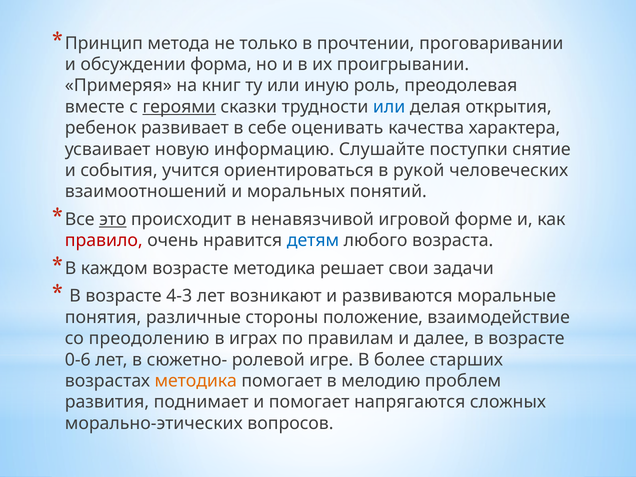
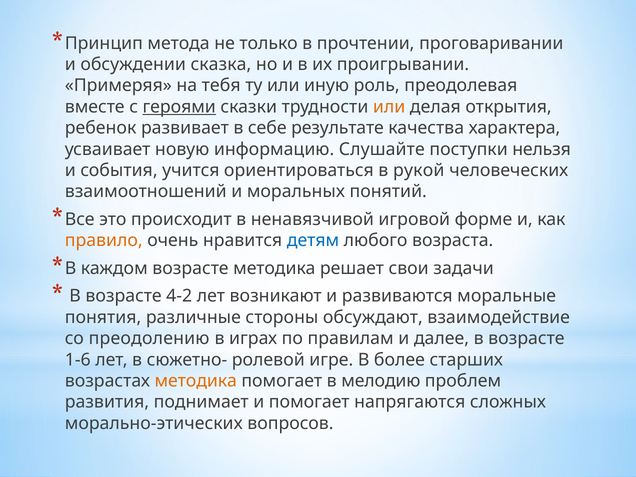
форма: форма -> сказка (221, 64)
книг: книг -> тебя (221, 86)
или colour: blue -> orange (389, 107)
оценивать: оценивать -> результате (338, 128)
снятие: снятие -> нельзя (542, 149)
это underline: present -> none (113, 219)
правило colour: red -> orange (104, 241)
4-3: 4-3 -> 4-2 (179, 296)
положение: положение -> обсуждают (373, 317)
0-6: 0-6 -> 1-6 (78, 360)
